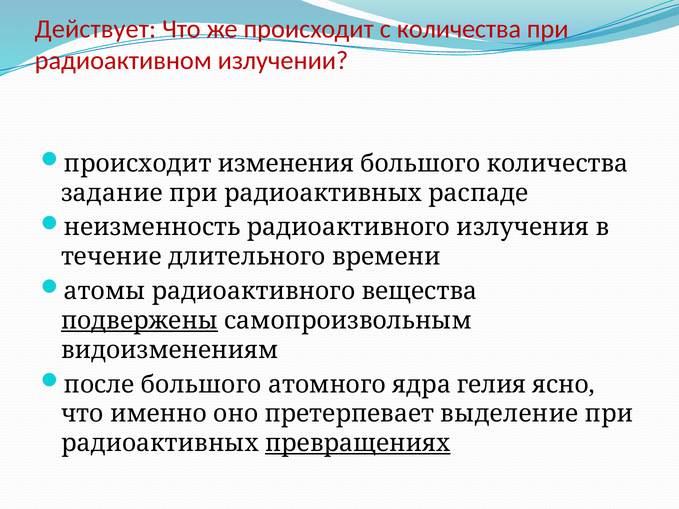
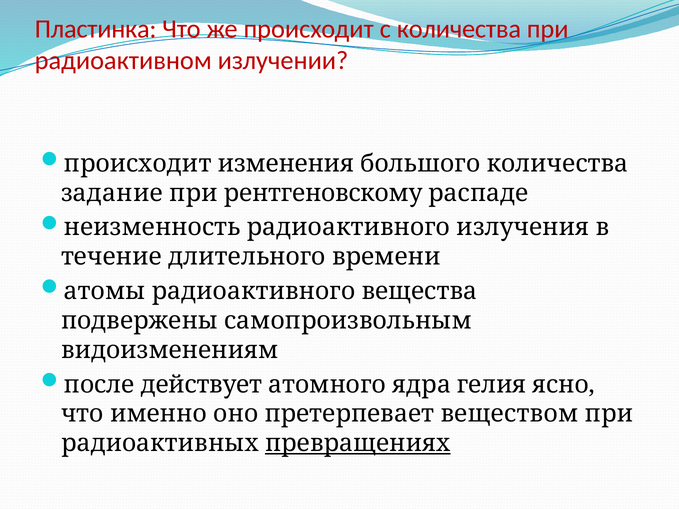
Действует: Действует -> Пластинка (96, 29)
радиоактивных: радиоактивных -> рентгеновскому (323, 193)
подвержены underline: present -> none (140, 321)
после большого: большого -> действует (201, 385)
выделение: выделение -> веществом (509, 414)
